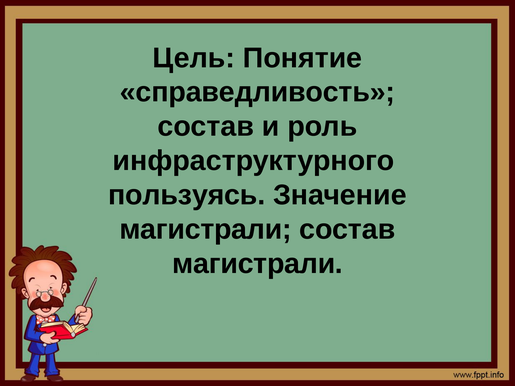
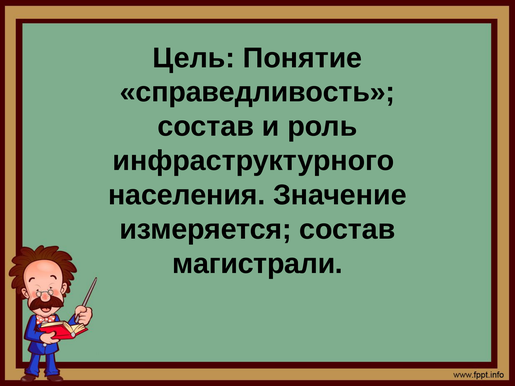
пользуясь: пользуясь -> населения (187, 195)
магистрали: магистрали -> измеряется (205, 230)
